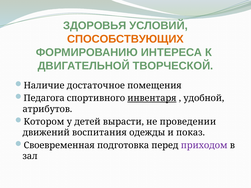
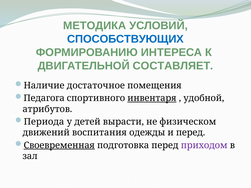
ЗДОРОВЬЯ: ЗДОРОВЬЯ -> МЕТОДИКА (95, 26)
СПОСОБСТВУЮЩИХ colour: orange -> blue (125, 39)
ТВОРЧЕСКОЙ: ТВОРЧЕСКОЙ -> СОСТАВЛЯЕТ (173, 66)
Котором: Котором -> Периода (44, 122)
проведении: проведении -> физическом (188, 122)
и показ: показ -> перед (191, 133)
Своевременная underline: none -> present (59, 145)
